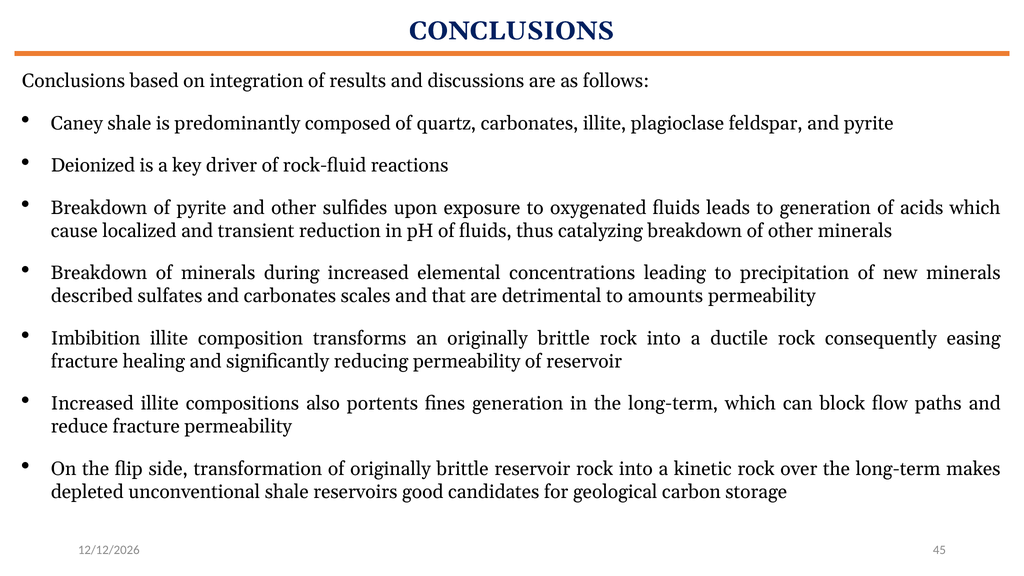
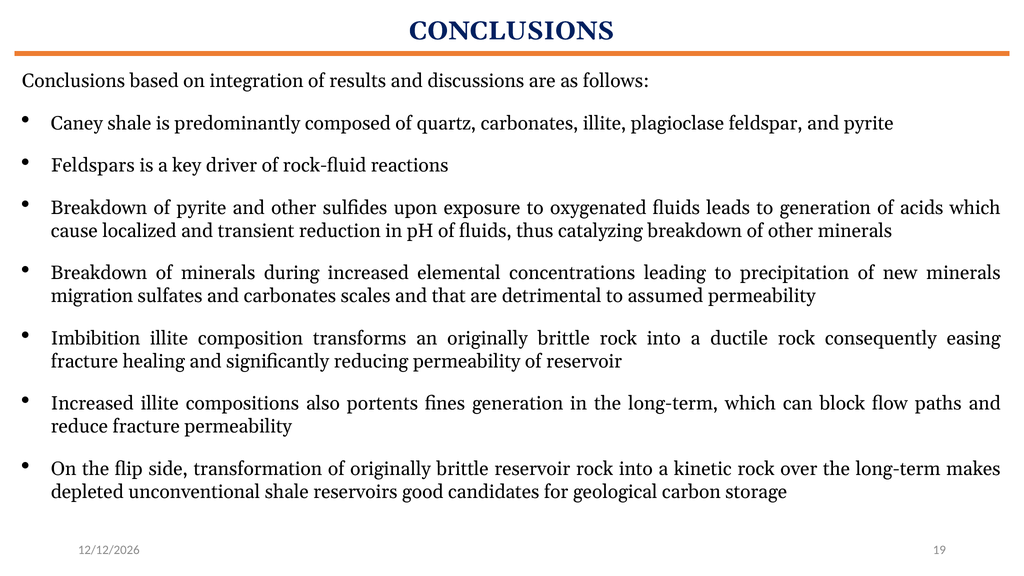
Deionized: Deionized -> Feldspars (93, 166)
described: described -> migration (92, 296)
amounts: amounts -> assumed (665, 296)
45: 45 -> 19 (939, 550)
